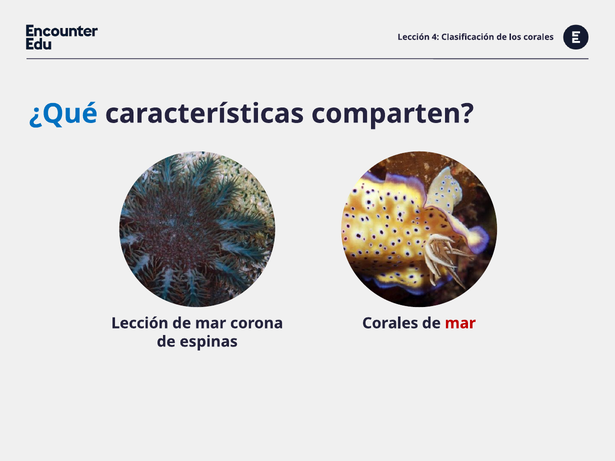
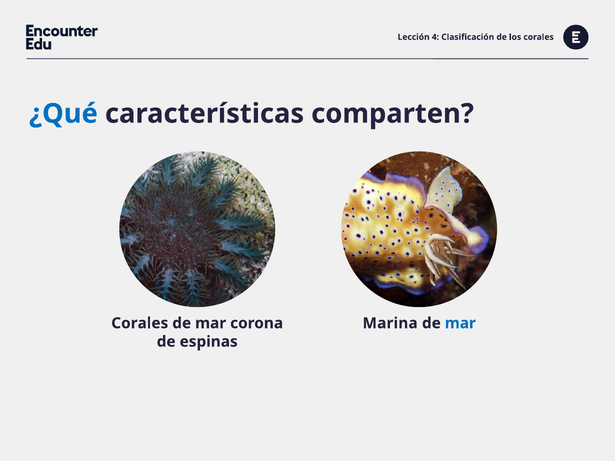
Lección: Lección -> Corales (140, 323)
Corales: Corales -> Marina (390, 323)
mar colour: red -> blue (460, 323)
